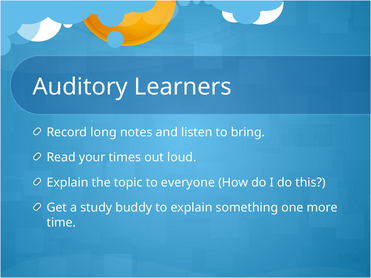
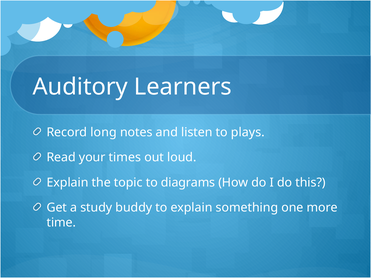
bring: bring -> plays (248, 132)
everyone: everyone -> diagrams (188, 183)
